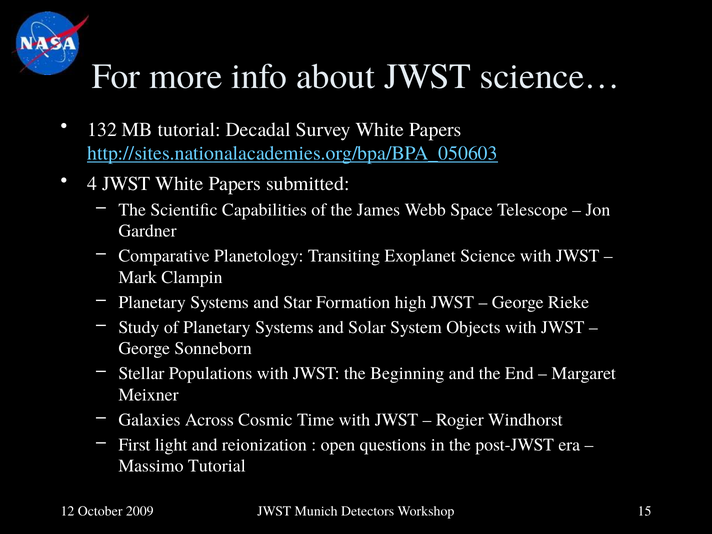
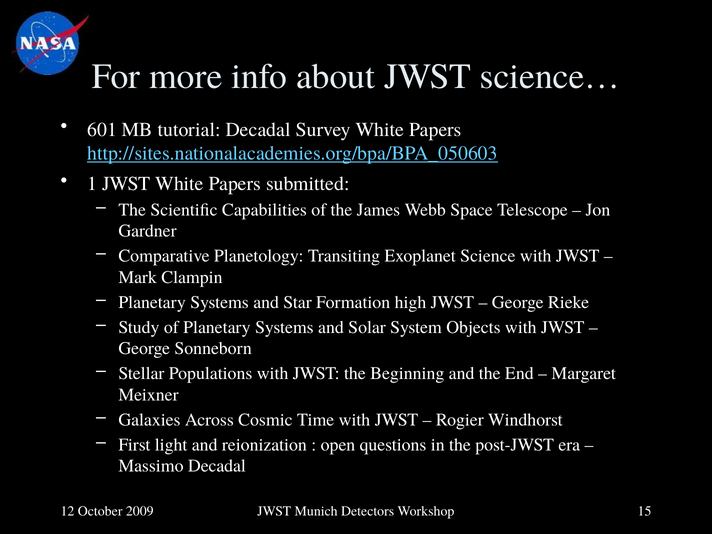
132: 132 -> 601 (102, 130)
4: 4 -> 1 (92, 184)
Massimo Tutorial: Tutorial -> Decadal (217, 466)
